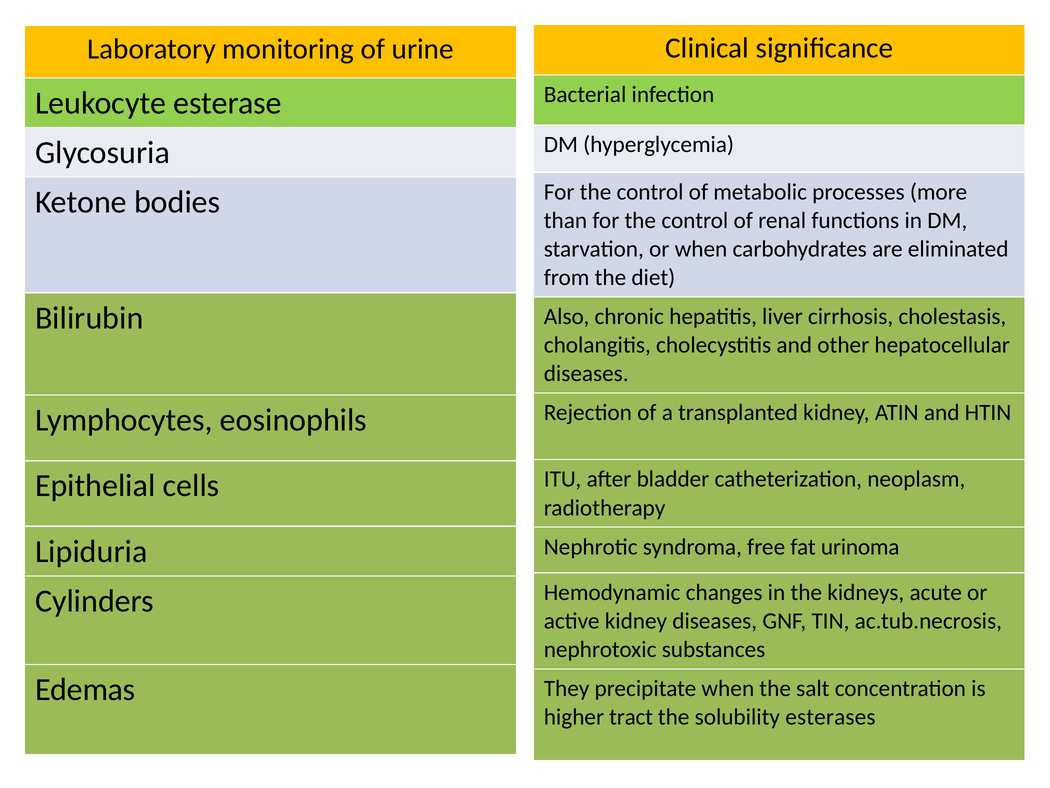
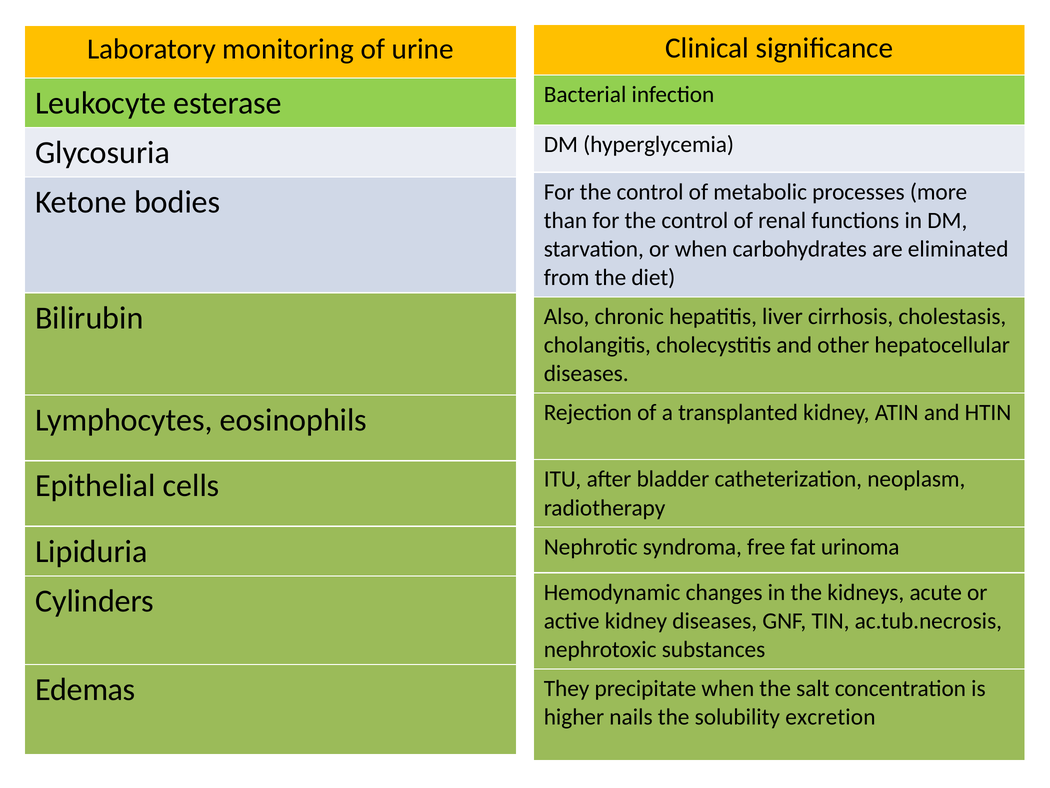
tract: tract -> nails (631, 717)
esterases: esterases -> excretion (830, 717)
